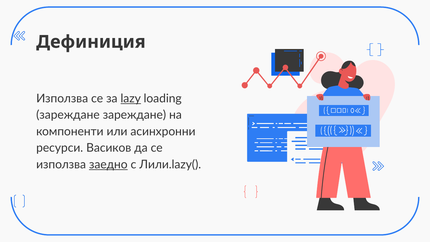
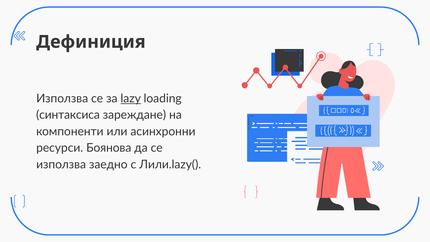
зареждане: зареждане -> синтаксиса (68, 115)
Васиков: Васиков -> Боянова (109, 148)
заедно underline: present -> none (108, 164)
